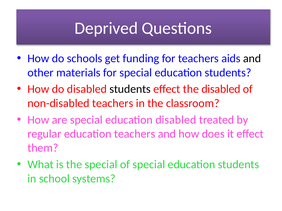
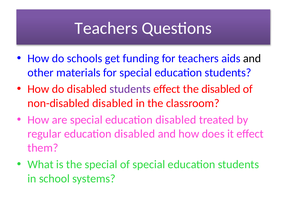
Deprived: Deprived -> Teachers (106, 28)
students colour: black -> purple (130, 89)
non-disabled teachers: teachers -> disabled (113, 103)
regular education teachers: teachers -> disabled (135, 134)
